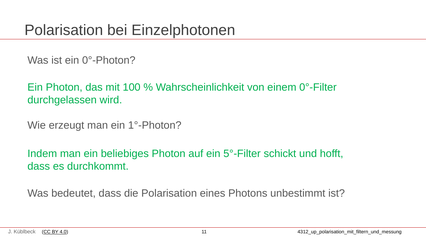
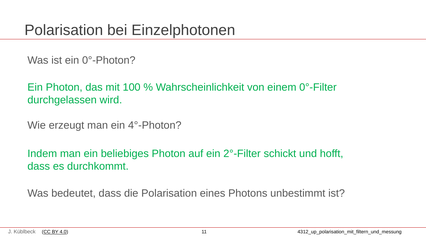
1°-Photon: 1°-Photon -> 4°-Photon (155, 126)
5°-Filter: 5°-Filter -> 2°-Filter (242, 154)
